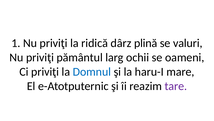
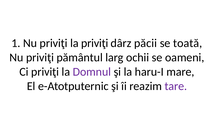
la ridică: ridică -> priviţi (95, 43)
plină: plină -> păcii (146, 43)
valuri: valuri -> toată (188, 43)
Domnul colour: blue -> purple (92, 71)
